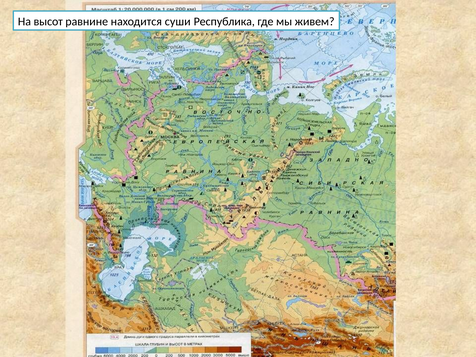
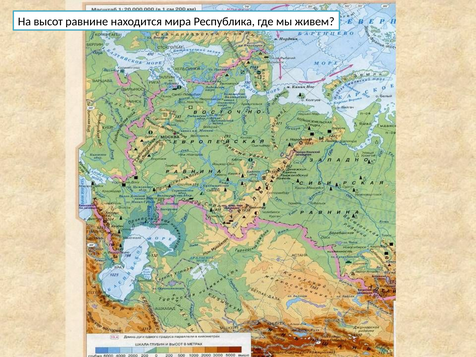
суши: суши -> мира (178, 21)
